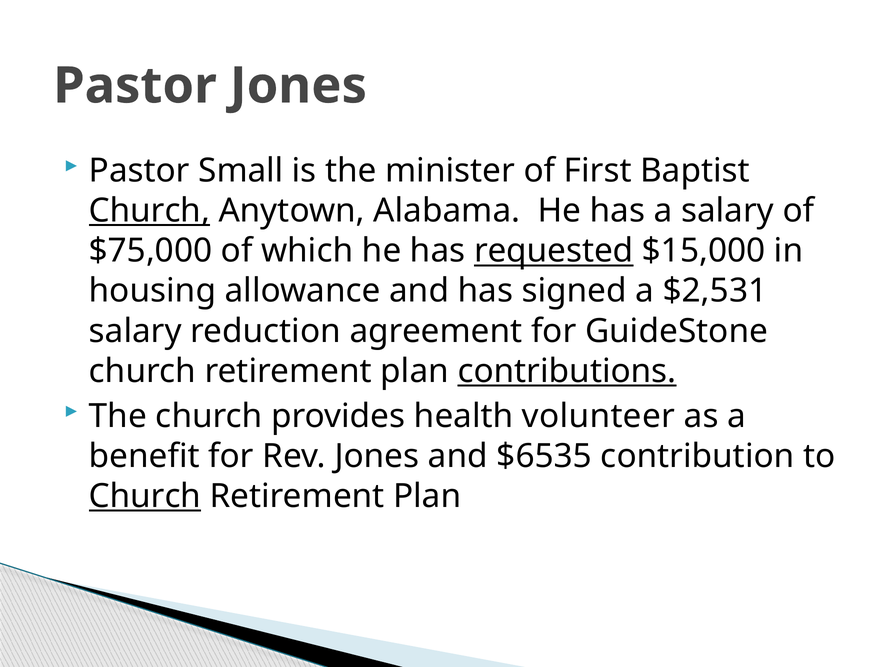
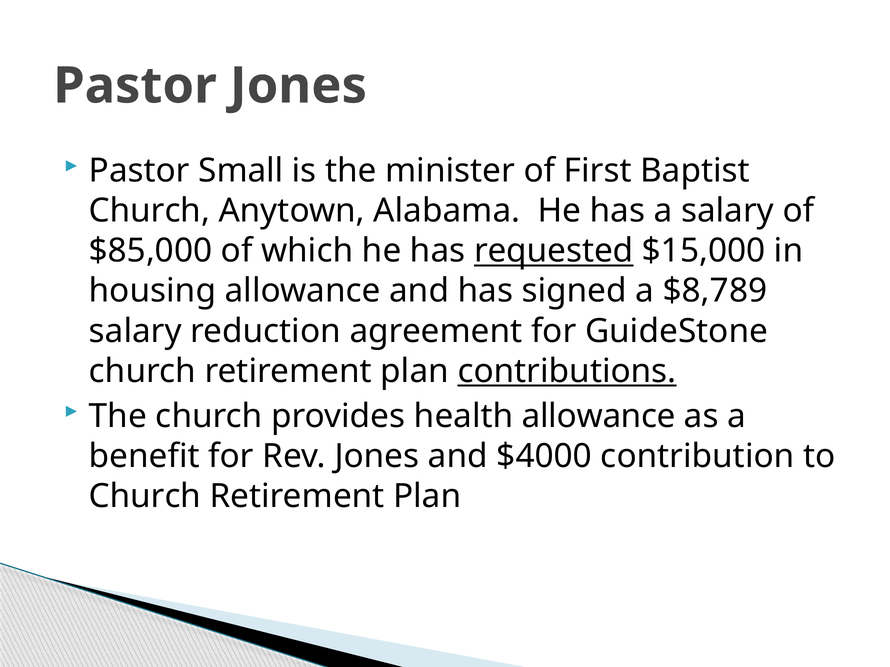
Church underline: present -> none (149, 211)
$75,000: $75,000 -> $85,000 (151, 251)
$2,531: $2,531 -> $8,789 (715, 291)
health volunteer: volunteer -> allowance (599, 416)
$6535: $6535 -> $4000 (544, 456)
Church underline: present -> none (145, 497)
